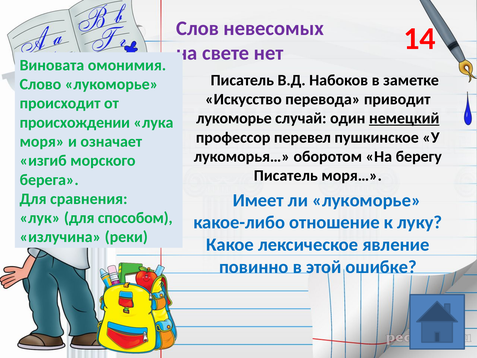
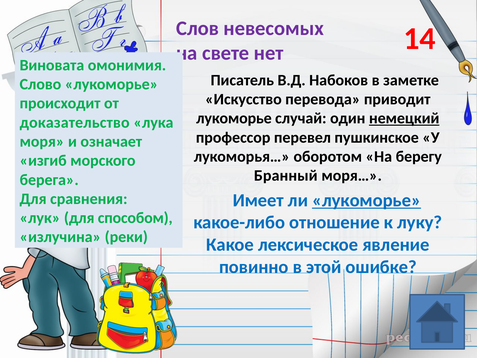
происхождении: происхождении -> доказательство (75, 122)
Писатель: Писатель -> Бранный (286, 176)
лукоморье underline: none -> present (367, 200)
